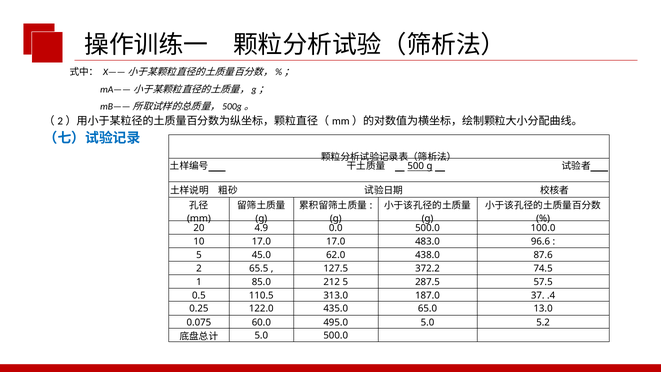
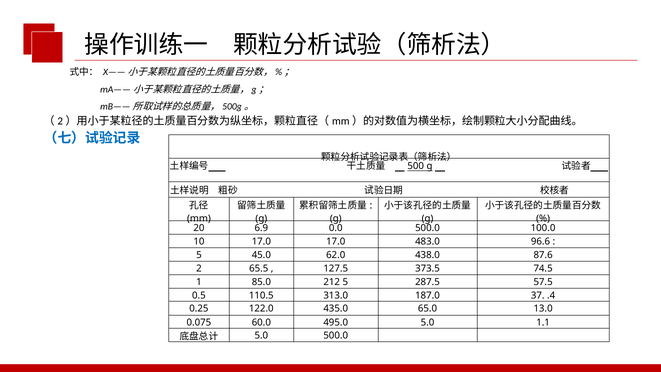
4.9: 4.9 -> 6.9 (261, 228)
372.2: 372.2 -> 373.5 (427, 268)
5.2: 5.2 -> 1.1 (543, 322)
